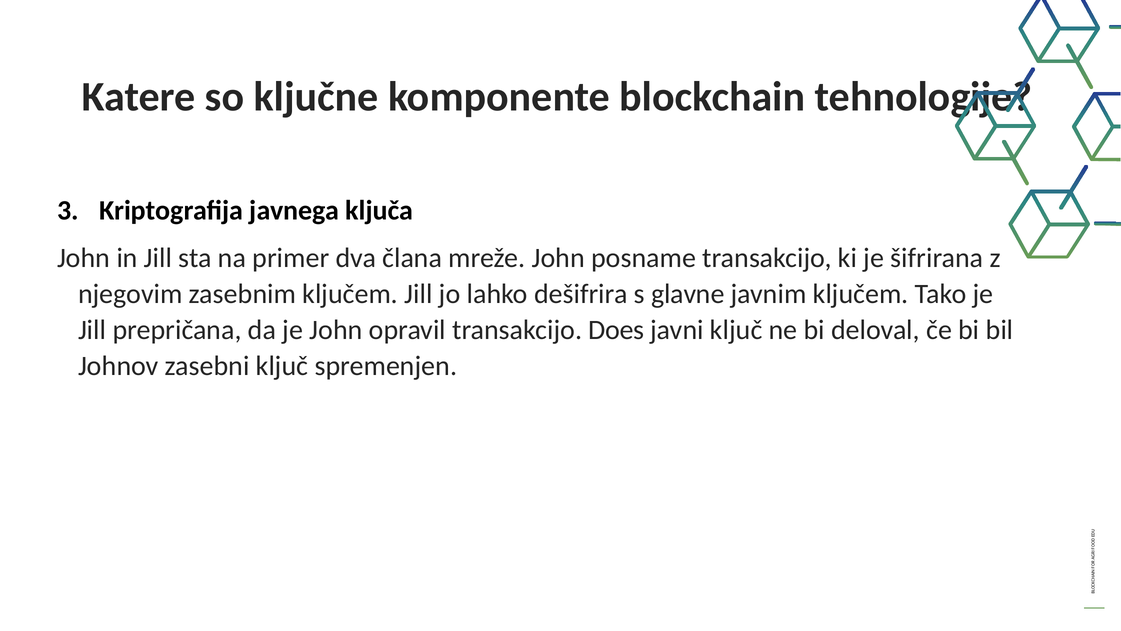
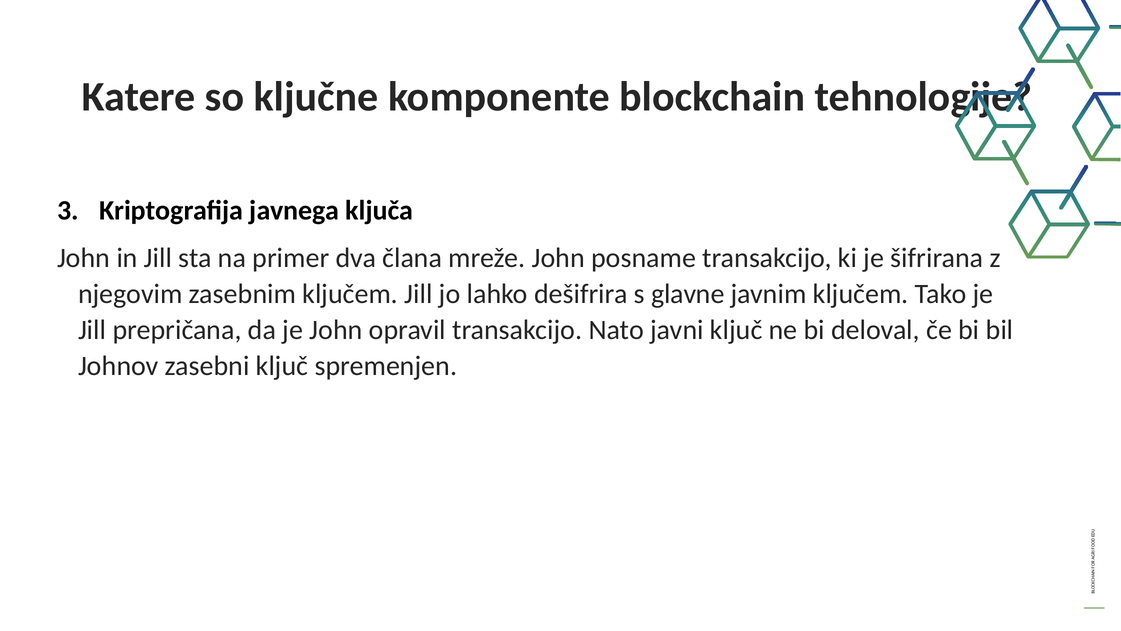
Does: Does -> Nato (616, 330)
